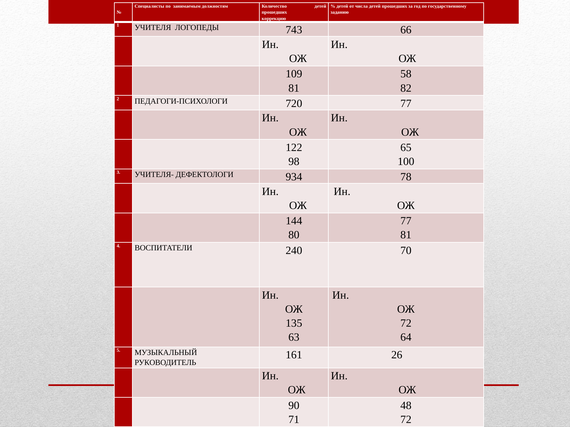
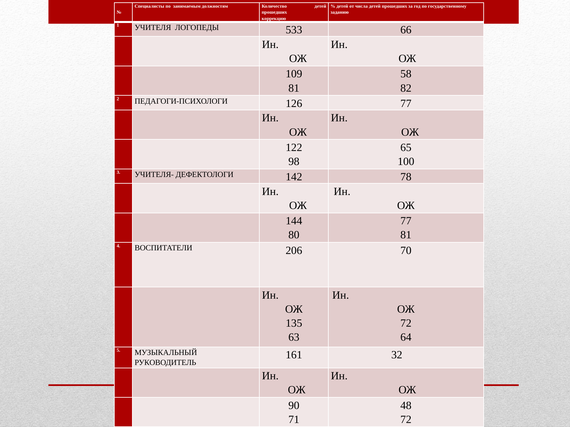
743: 743 -> 533 (294, 30)
720: 720 -> 126 (294, 104)
934: 934 -> 142 (294, 177)
240: 240 -> 206 (294, 251)
26: 26 -> 32 (397, 355)
